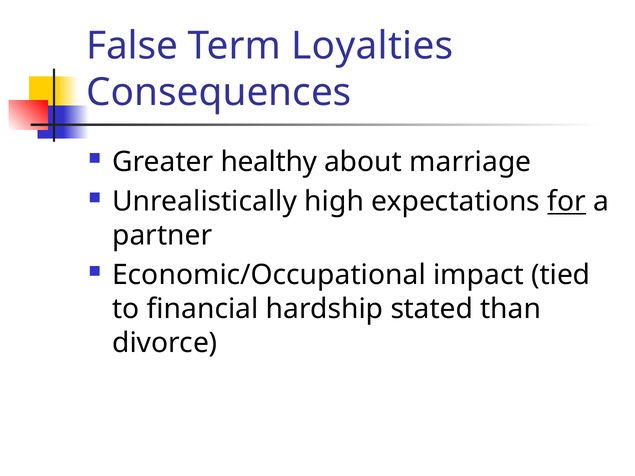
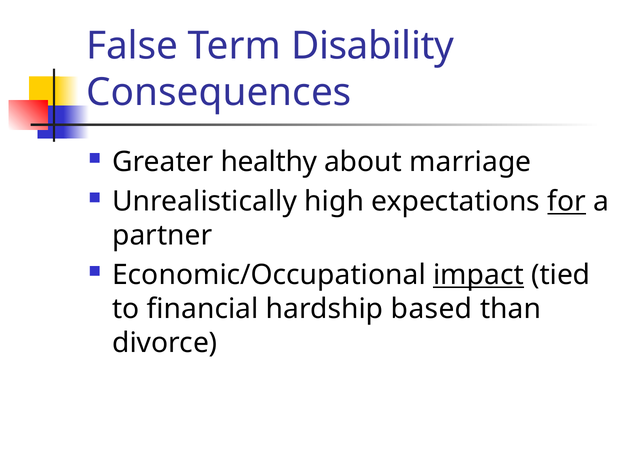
Loyalties: Loyalties -> Disability (373, 46)
impact underline: none -> present (478, 275)
stated: stated -> based (432, 309)
